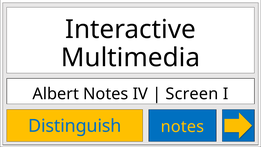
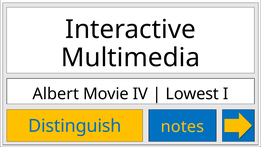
Albert Notes: Notes -> Movie (106, 94)
Screen: Screen -> Lowest (192, 94)
